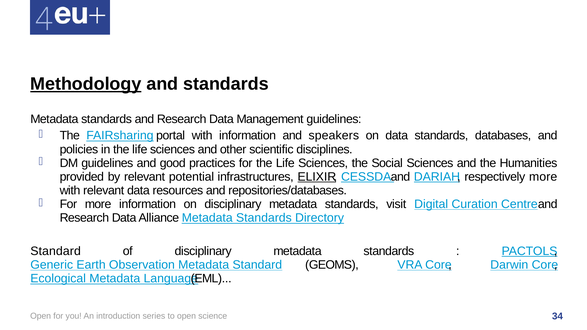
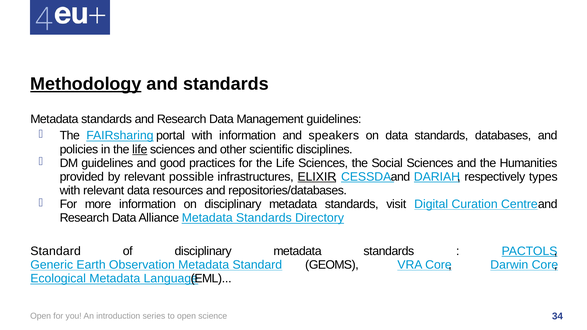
life underline: none -> present (140, 149)
potential: potential -> possible (191, 177)
respectively more: more -> types (543, 177)
